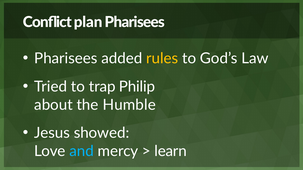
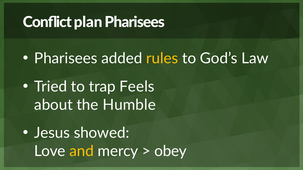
Philip: Philip -> Feels (137, 87)
and colour: light blue -> yellow (82, 152)
learn: learn -> obey (171, 152)
